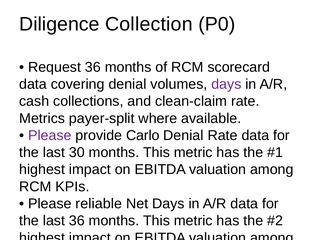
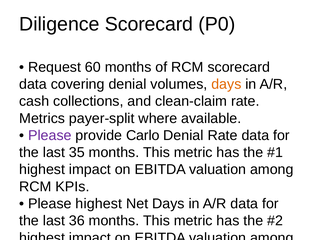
Diligence Collection: Collection -> Scorecard (149, 24)
Request 36: 36 -> 60 (93, 67)
days colour: purple -> orange (226, 84)
30: 30 -> 35 (77, 152)
Please reliable: reliable -> highest (99, 204)
